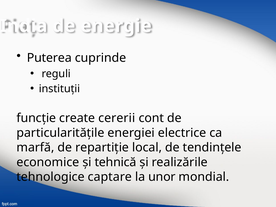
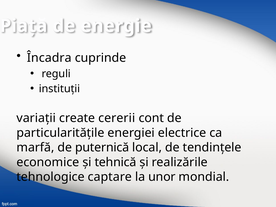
India: India -> Piaţă (24, 26)
Puterea: Puterea -> Încadra (49, 58)
funcţie: funcţie -> variaţii (36, 118)
repartiţie: repartiţie -> puternică (102, 147)
